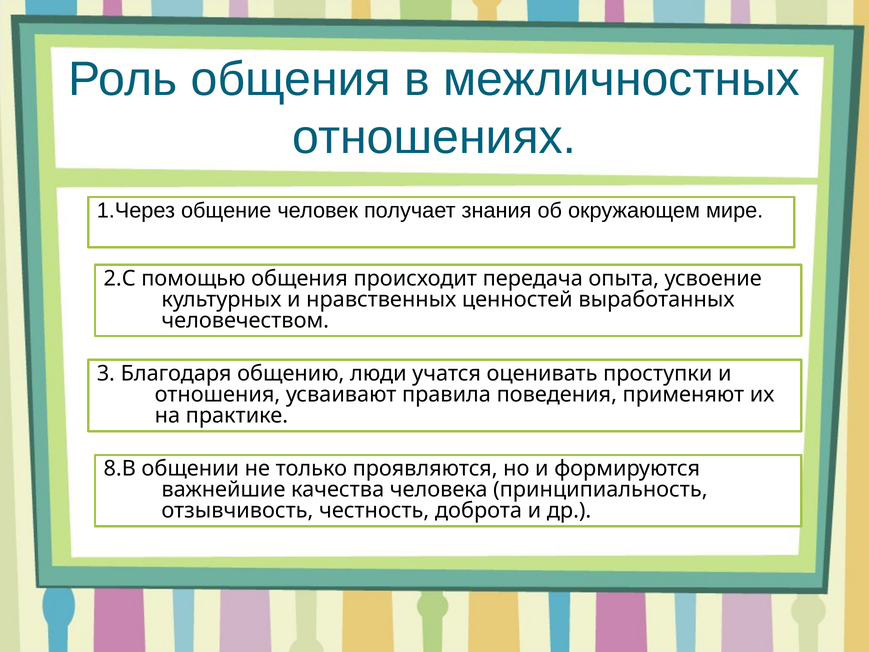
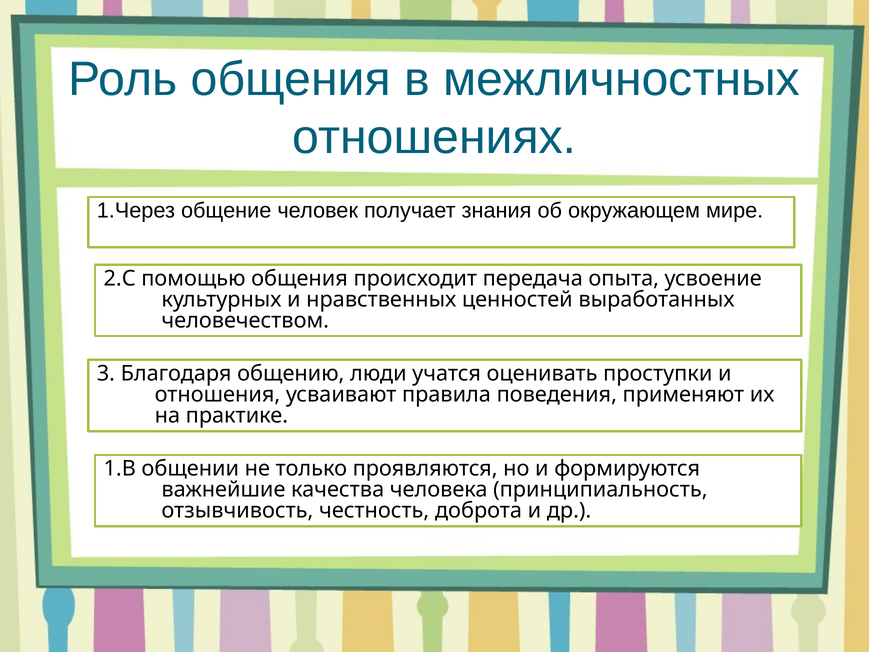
8.В: 8.В -> 1.В (120, 469)
